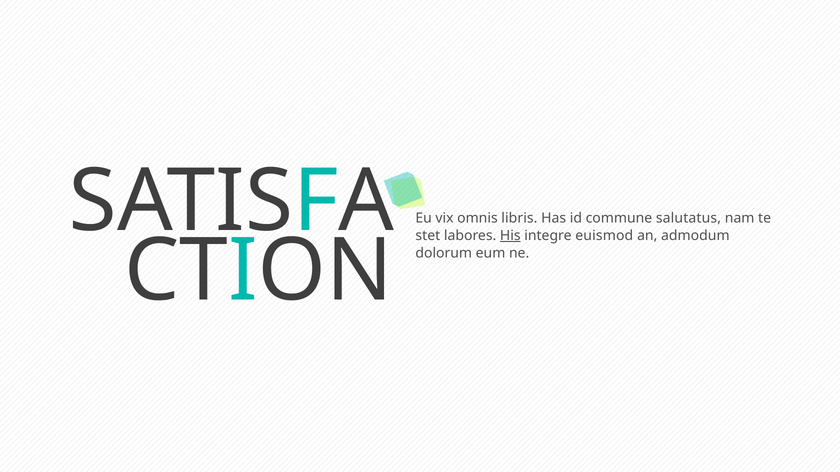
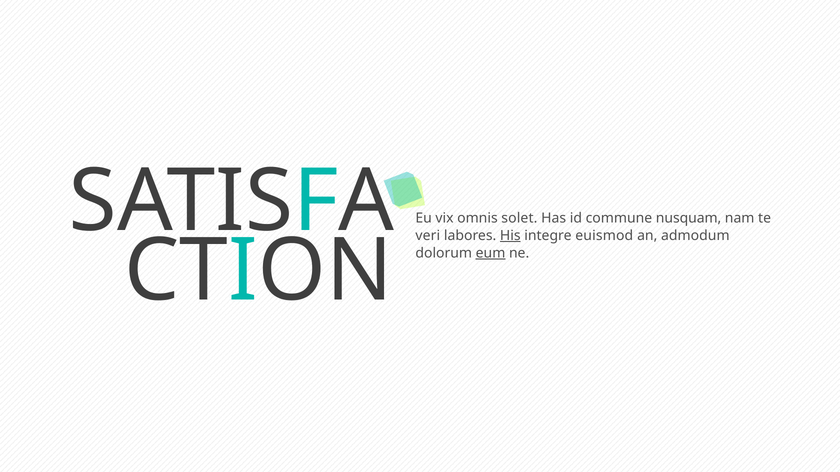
libris: libris -> solet (519, 218)
salutatus: salutatus -> nusquam (689, 218)
stet: stet -> veri (428, 236)
eum underline: none -> present (491, 253)
